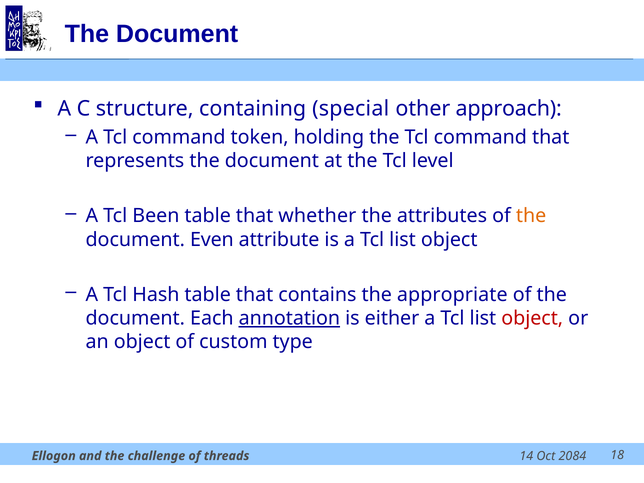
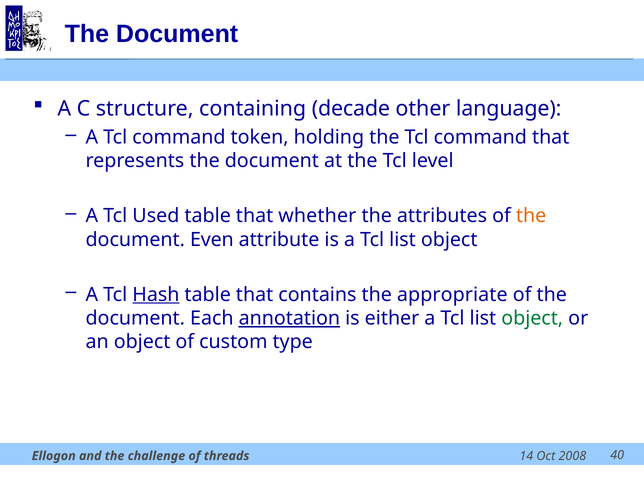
special: special -> decade (351, 109)
approach: approach -> language (509, 109)
Been: Been -> Used (156, 216)
Hash underline: none -> present (156, 295)
object colour: red -> green (532, 318)
2084: 2084 -> 2008 (572, 456)
18: 18 -> 40 (617, 455)
